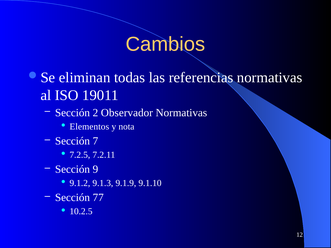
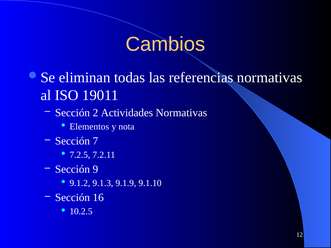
Observador: Observador -> Actividades (127, 113)
77: 77 -> 16 (98, 198)
